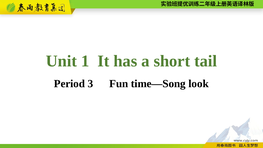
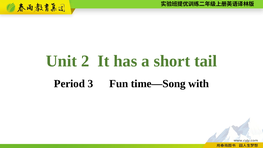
1: 1 -> 2 (85, 61)
look: look -> with (199, 84)
